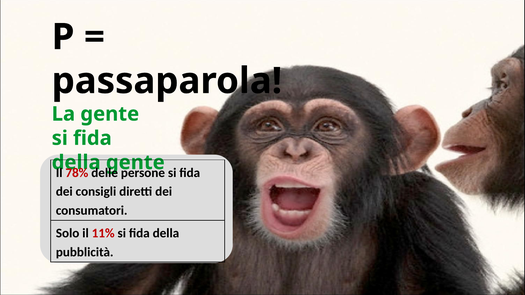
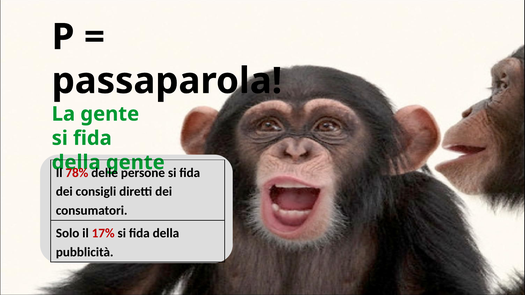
11%: 11% -> 17% (103, 234)
